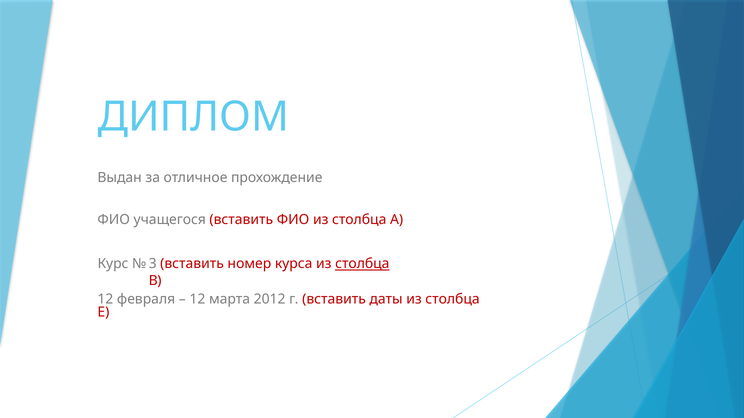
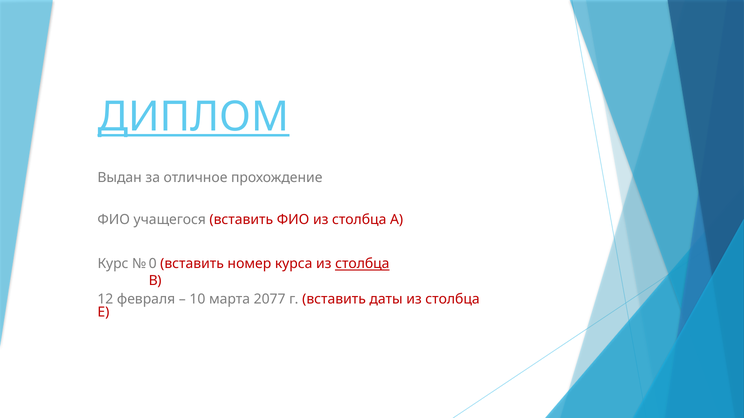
ДИПЛОМ underline: none -> present (193, 117)
3: 3 -> 0 (153, 264)
12: 12 -> 10 (197, 299)
2012: 2012 -> 2077 (270, 299)
